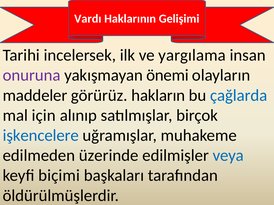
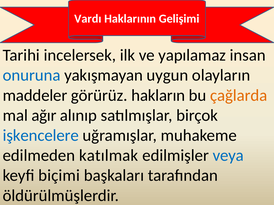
yargılama: yargılama -> yapılamaz (192, 55)
onuruna colour: purple -> blue (32, 75)
önemi: önemi -> uygun (167, 75)
çağlarda colour: blue -> orange (239, 96)
için: için -> ağır (44, 116)
üzerinde: üzerinde -> katılmak (109, 156)
